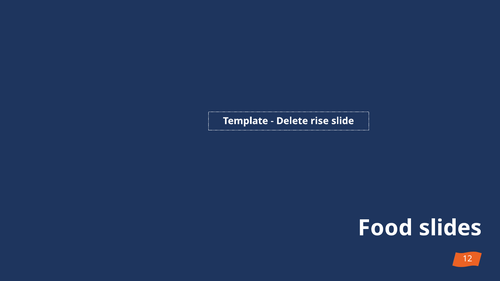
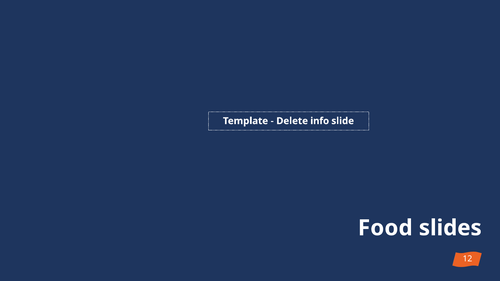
rise: rise -> info (320, 121)
